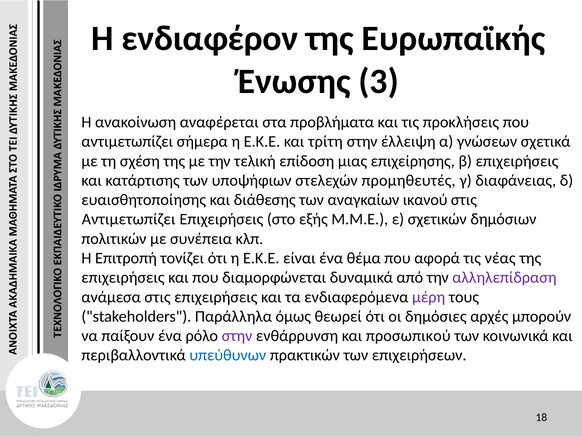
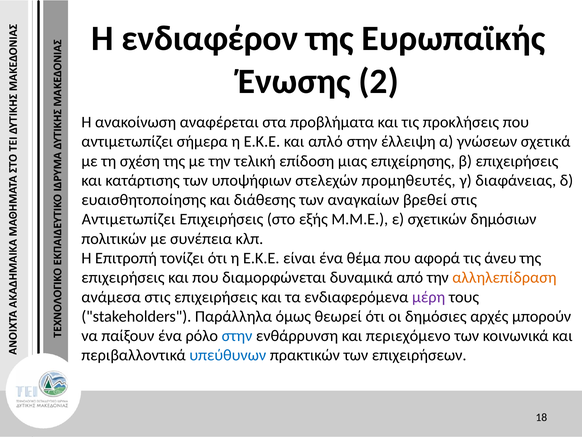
3: 3 -> 2 (379, 81)
τρίτη: τρίτη -> απλό (325, 141)
ικανού: ικανού -> βρεθεί (425, 200)
νέας: νέας -> άνευ (500, 258)
αλληλεπίδραση colour: purple -> orange (504, 277)
στην colour: purple -> blue (237, 335)
προσωπικού: προσωπικού -> περιεχόμενο (408, 335)
